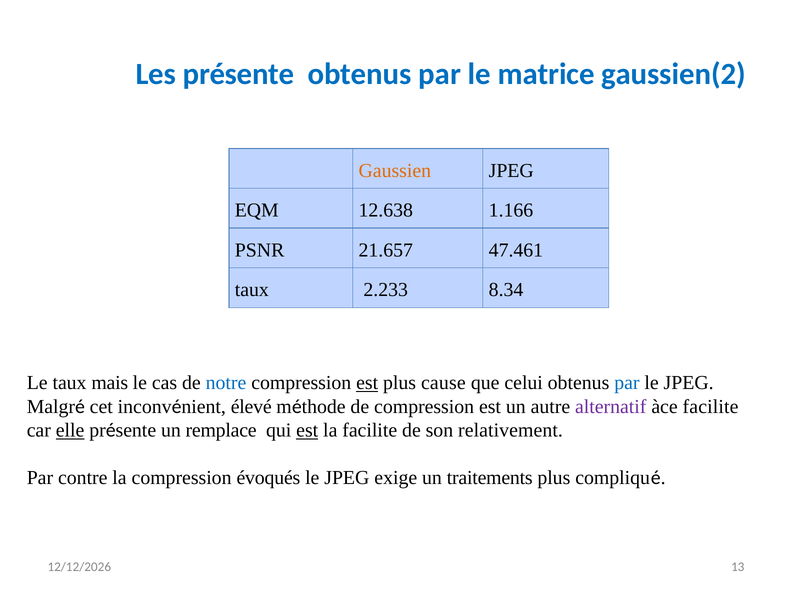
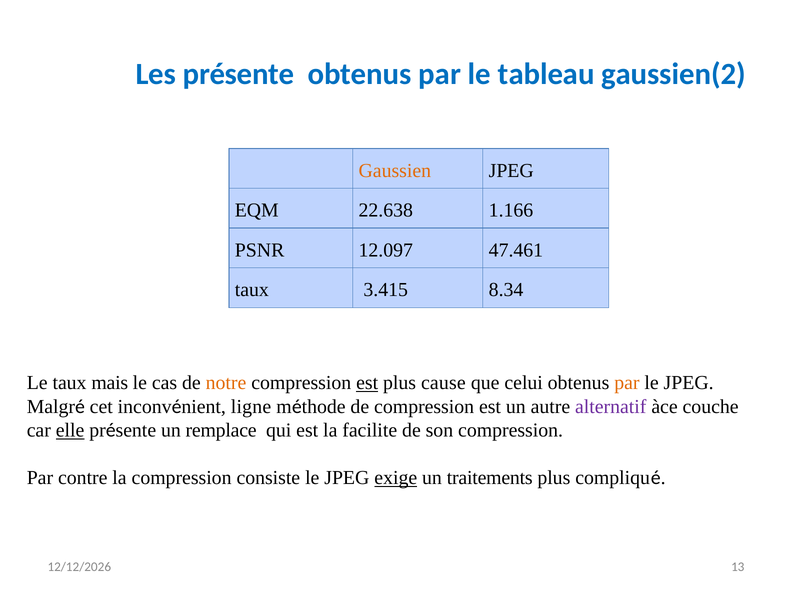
matrice: matrice -> tableau (546, 74)
12.638: 12.638 -> 22.638 (386, 210)
21.657: 21.657 -> 12.097 (386, 250)
2.233: 2.233 -> 3.415 (386, 290)
notre colour: blue -> orange (226, 383)
par colour: blue -> orange (627, 383)
élevé: élevé -> ligne (251, 407)
àce facilite: facilite -> couche (711, 407)
est underline: present -> none (307, 430)
son relativement: relativement -> compression (511, 430)
évoqués: évoqués -> consiste (268, 478)
exige underline: none -> present (396, 478)
